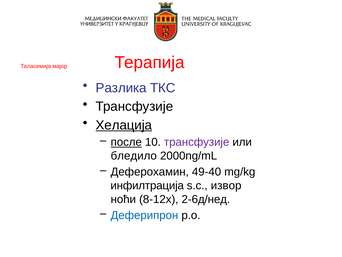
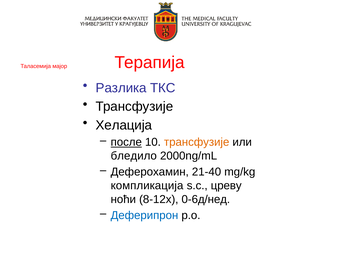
Хелација underline: present -> none (124, 125)
трансфузије colour: purple -> orange (197, 142)
49-40: 49-40 -> 21-40 (207, 172)
инфилтрација: инфилтрација -> компликација (147, 185)
извор: извор -> цреву (226, 185)
2-6д/нед: 2-6д/нед -> 0-6д/нед (206, 199)
